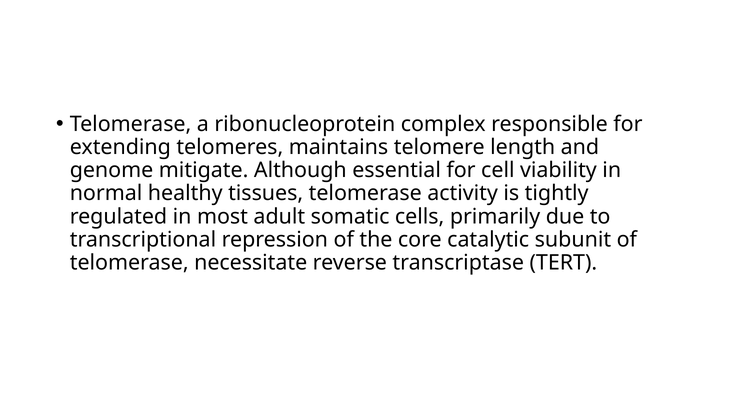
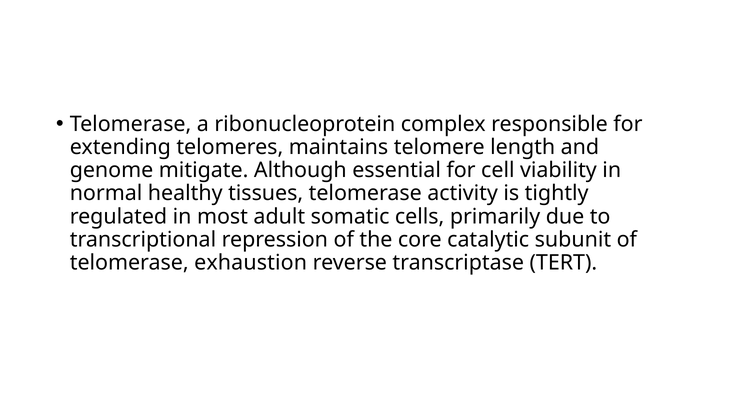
necessitate: necessitate -> exhaustion (251, 263)
